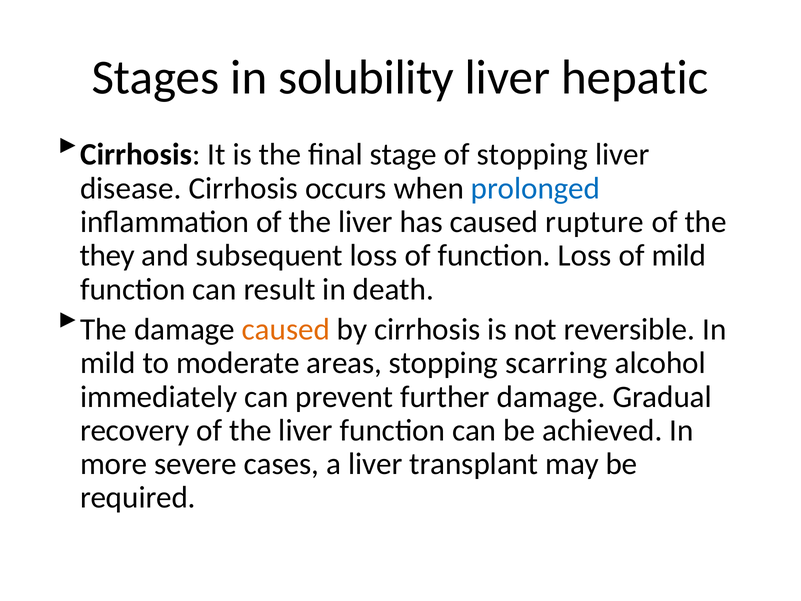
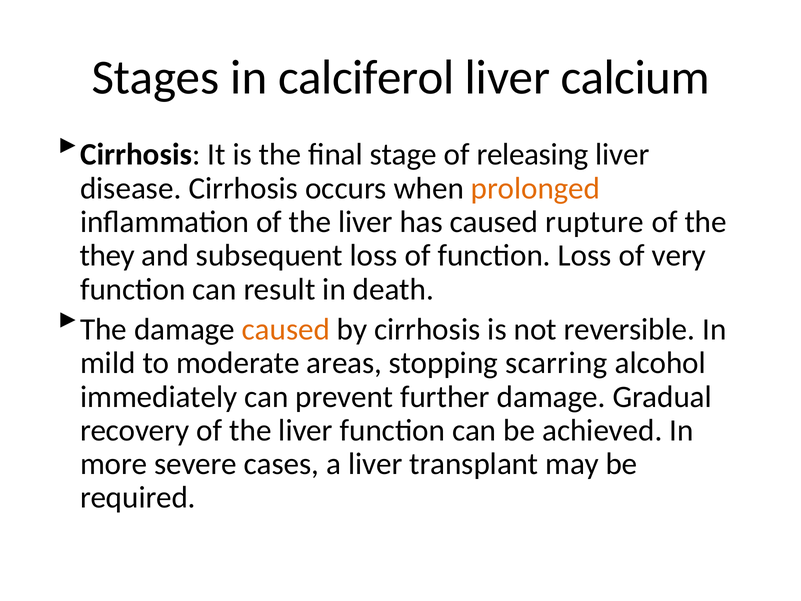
solubility: solubility -> calciferol (366, 78)
hepatic: hepatic -> calcium (635, 78)
of stopping: stopping -> releasing (532, 155)
prolonged colour: blue -> orange (536, 188)
of mild: mild -> very (679, 256)
